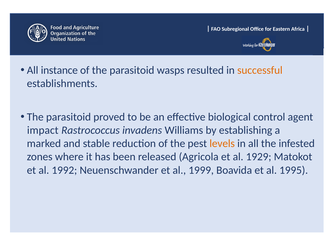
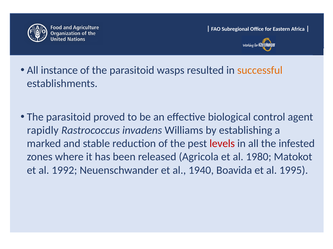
impact: impact -> rapidly (43, 131)
levels colour: orange -> red (222, 144)
1929: 1929 -> 1980 (259, 157)
1999: 1999 -> 1940 (201, 171)
